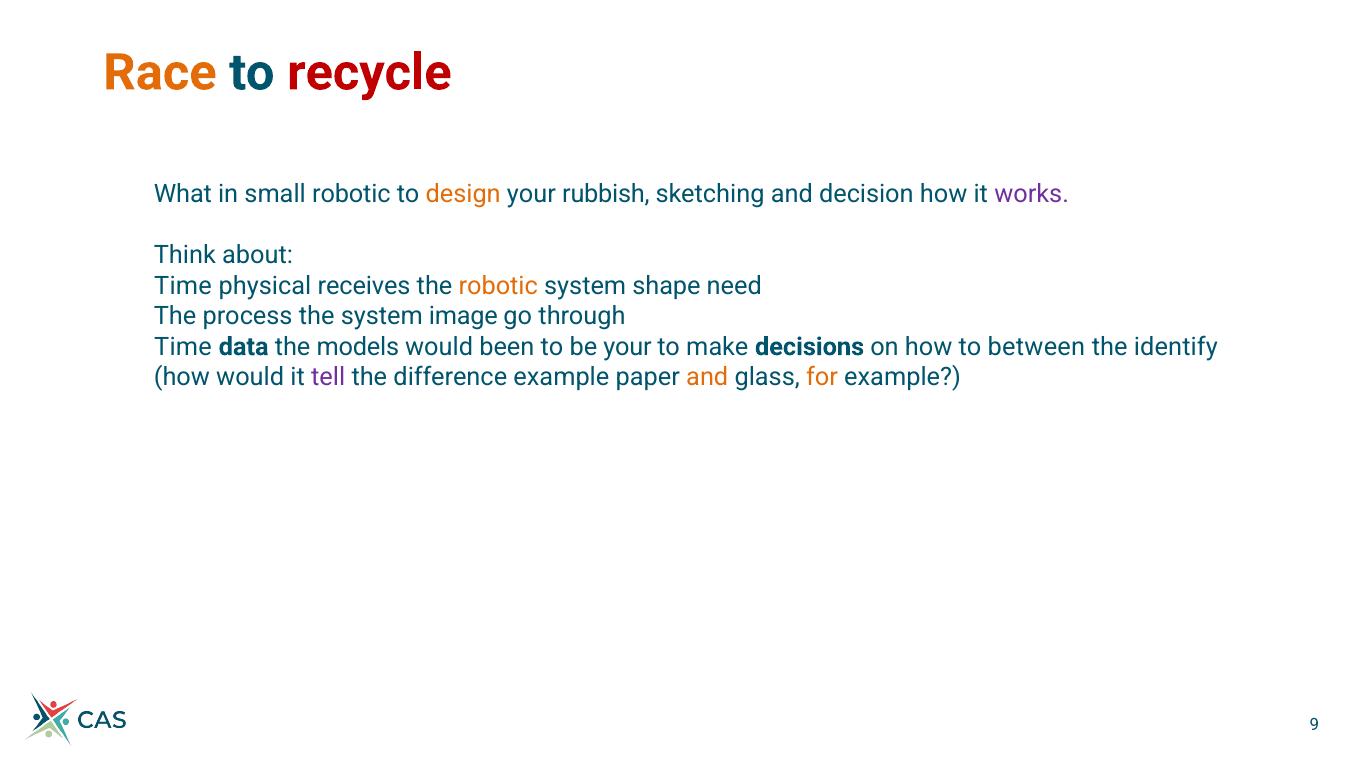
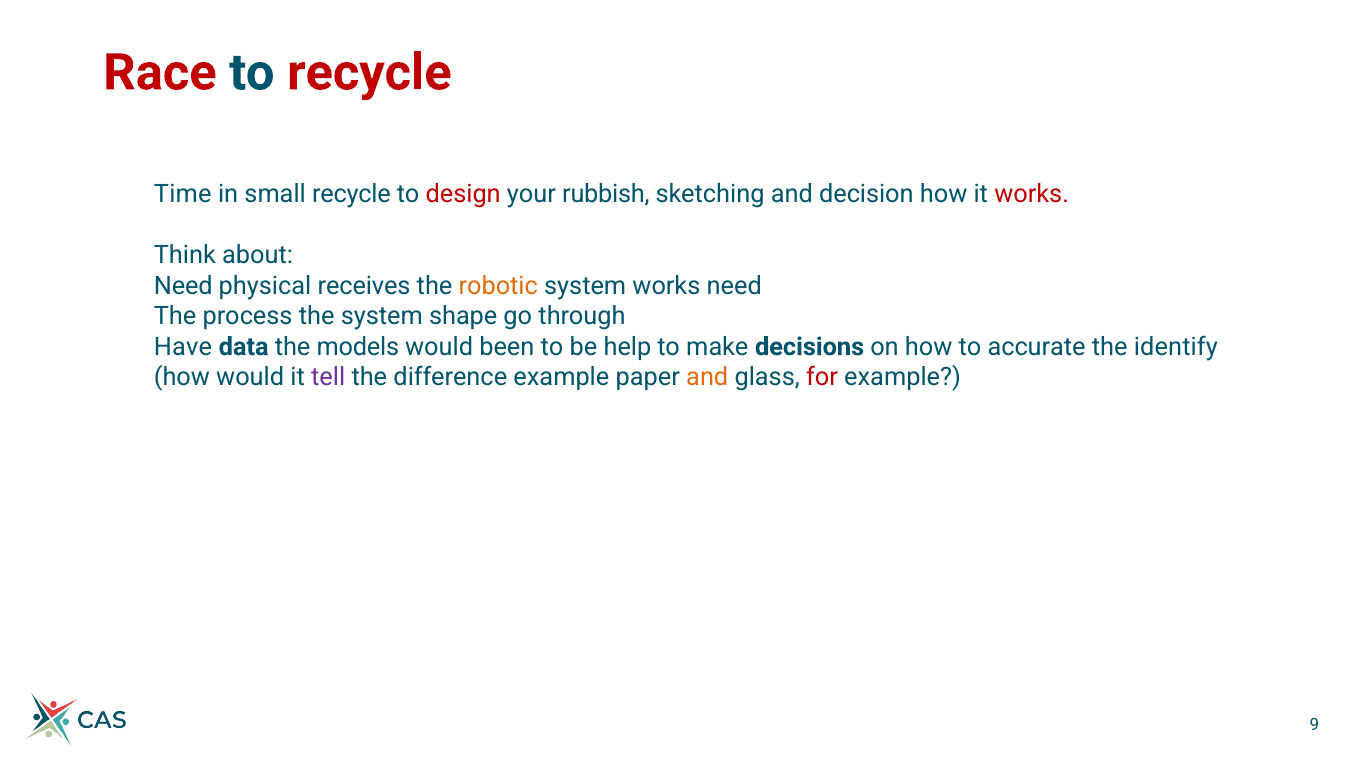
Race colour: orange -> red (160, 73)
What: What -> Time (183, 195)
small robotic: robotic -> recycle (351, 195)
design colour: orange -> red (463, 195)
works colour: purple -> red (1032, 195)
Time: Time -> Need (183, 286)
system shape: shape -> works (666, 286)
image: image -> shape (463, 316)
Time: Time -> Have (183, 347)
be your: your -> help (627, 347)
between: between -> accurate (1037, 347)
for colour: orange -> red (822, 377)
